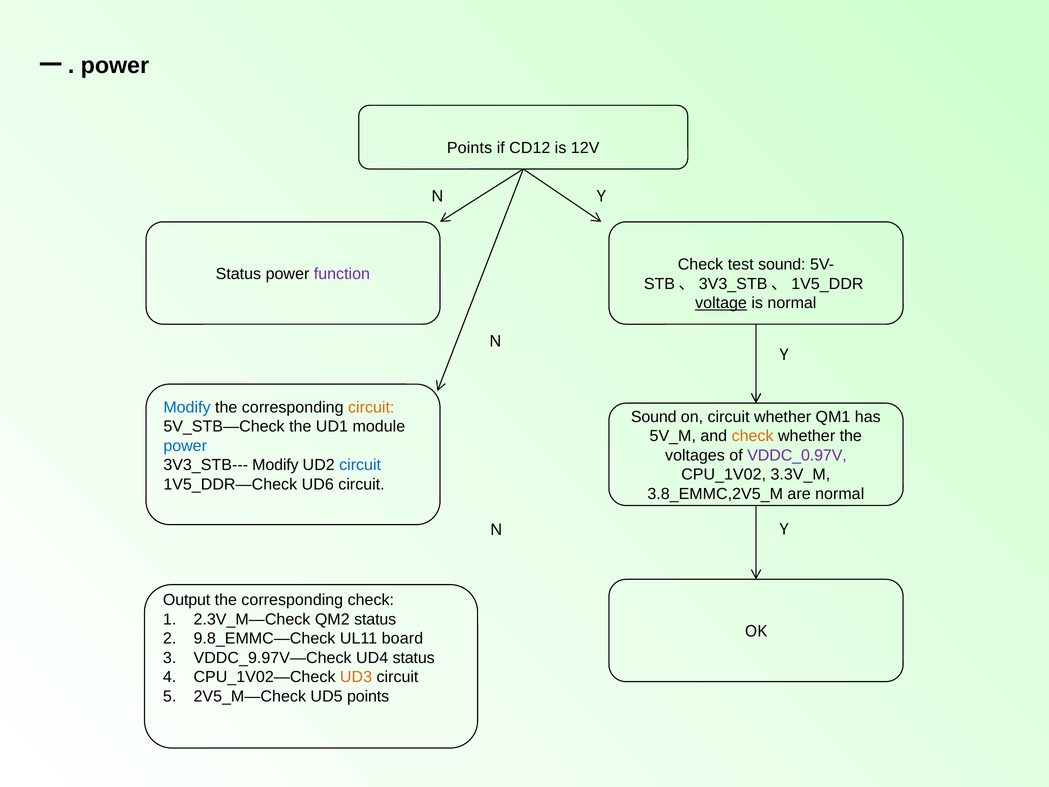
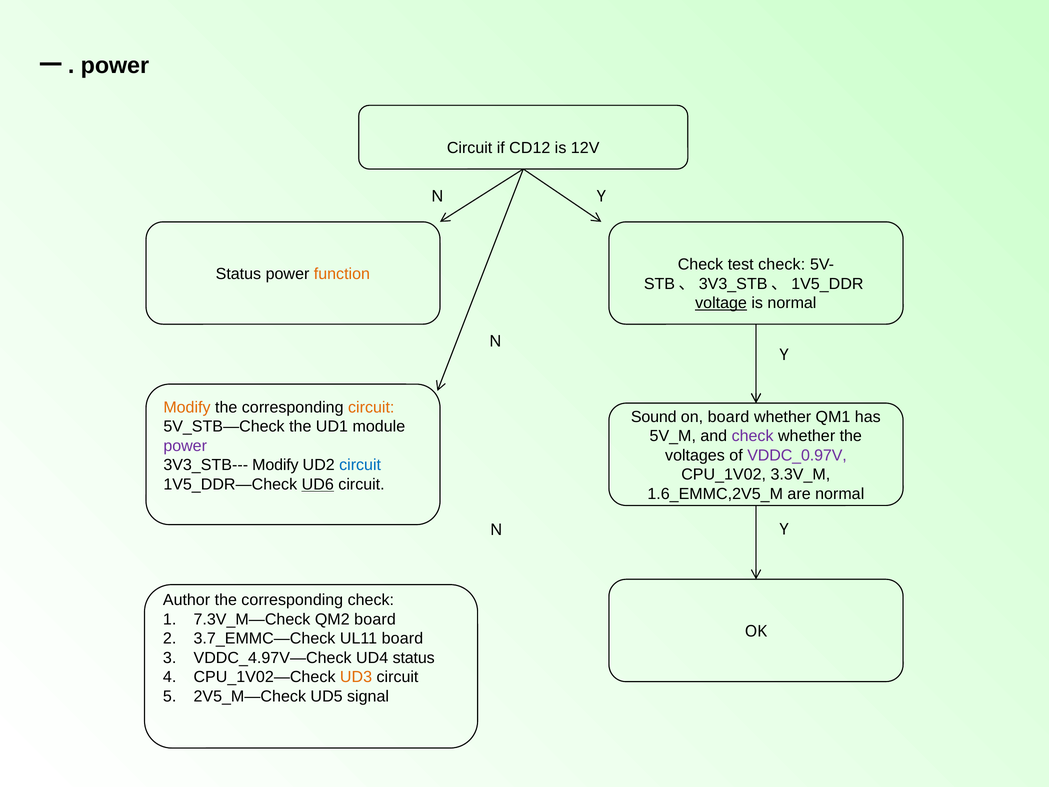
Points: Points -> Circuit (470, 148)
test sound: sound -> check (782, 264)
function colour: purple -> orange (342, 274)
Modify colour: blue -> orange (187, 407)
on circuit: circuit -> board (728, 417)
check colour: orange -> purple (753, 436)
power colour: blue -> purple (185, 446)
UD6 underline: none -> present (318, 484)
3.8_EMMC,2V5_M: 3.8_EMMC,2V5_M -> 1.6_EMMC,2V5_M (715, 494)
Output: Output -> Author (187, 600)
2.3V_M—Check: 2.3V_M—Check -> 7.3V_M—Check (252, 619)
QM2 status: status -> board (375, 619)
9.8_EMMC—Check: 9.8_EMMC—Check -> 3.7_EMMC—Check (264, 638)
VDDC_9.97V—Check: VDDC_9.97V—Check -> VDDC_4.97V—Check (273, 658)
UD5 points: points -> signal (368, 696)
